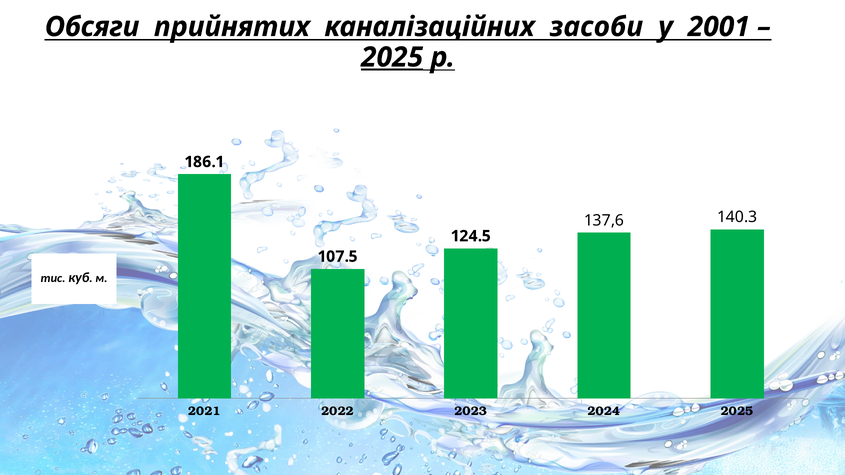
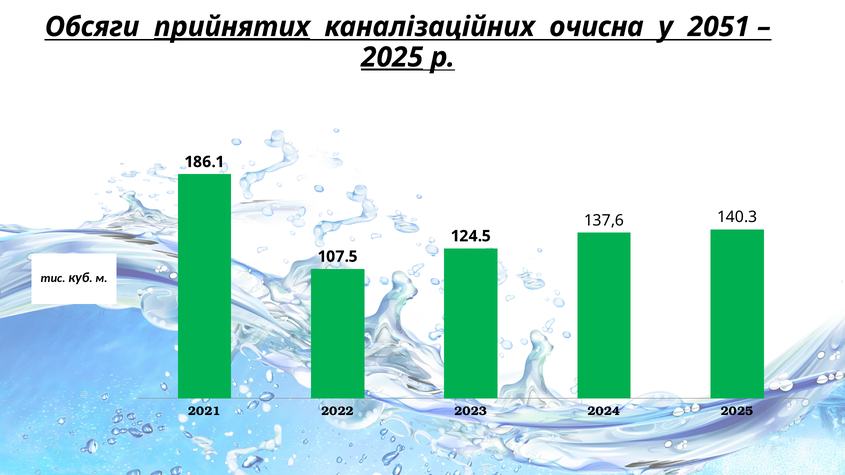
прийнятих underline: none -> present (232, 27)
засоби: засоби -> очисна (596, 27)
2001: 2001 -> 2051 (719, 27)
